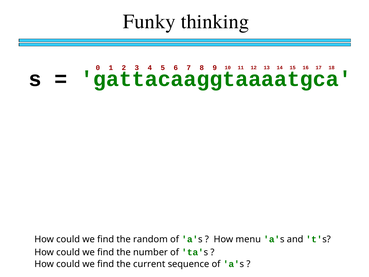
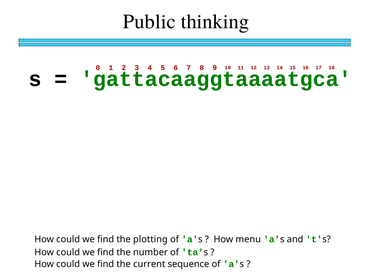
Funky: Funky -> Public (149, 22)
random: random -> plotting (150, 239)
